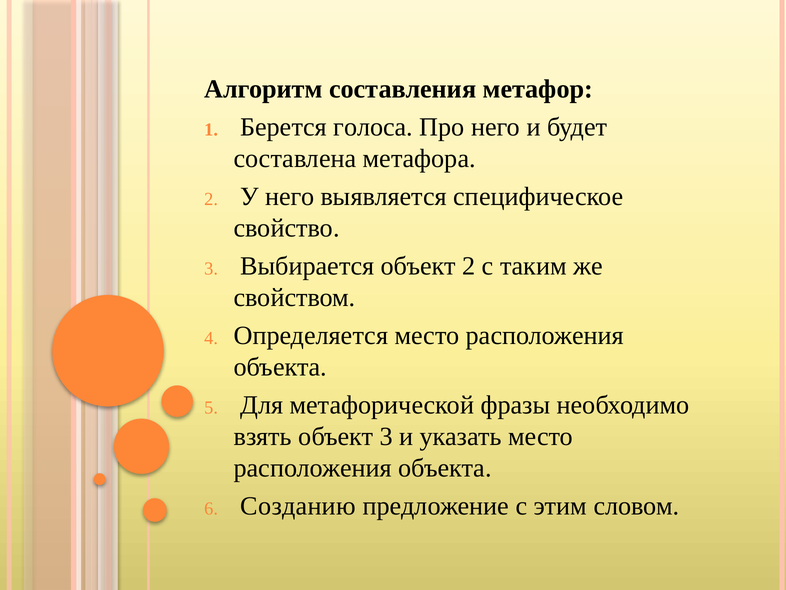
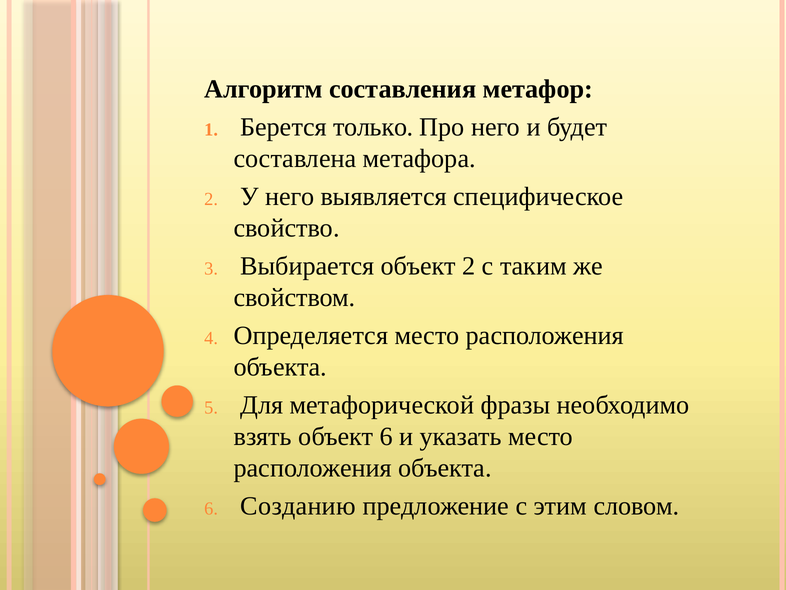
голоса: голоса -> только (373, 127)
объект 3: 3 -> 6 (386, 436)
